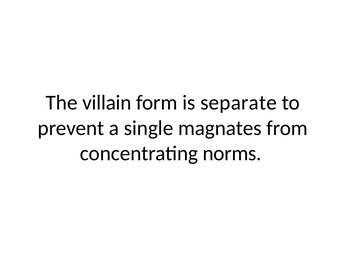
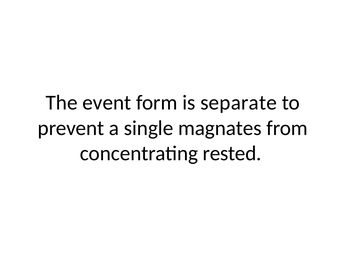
villain: villain -> event (107, 102)
norms: norms -> rested (232, 153)
